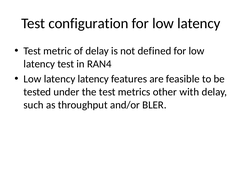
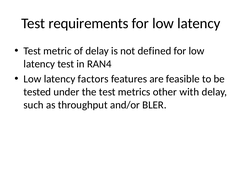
configuration: configuration -> requirements (88, 23)
latency latency: latency -> factors (93, 79)
